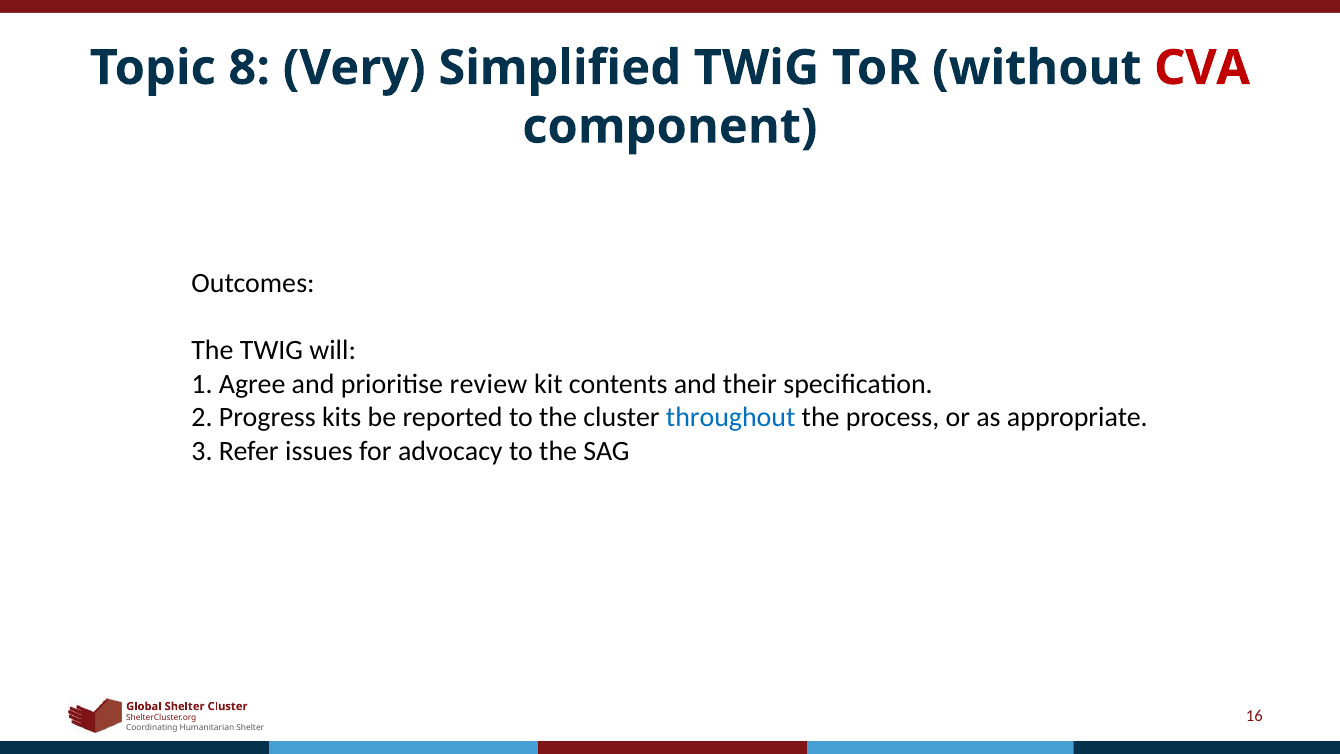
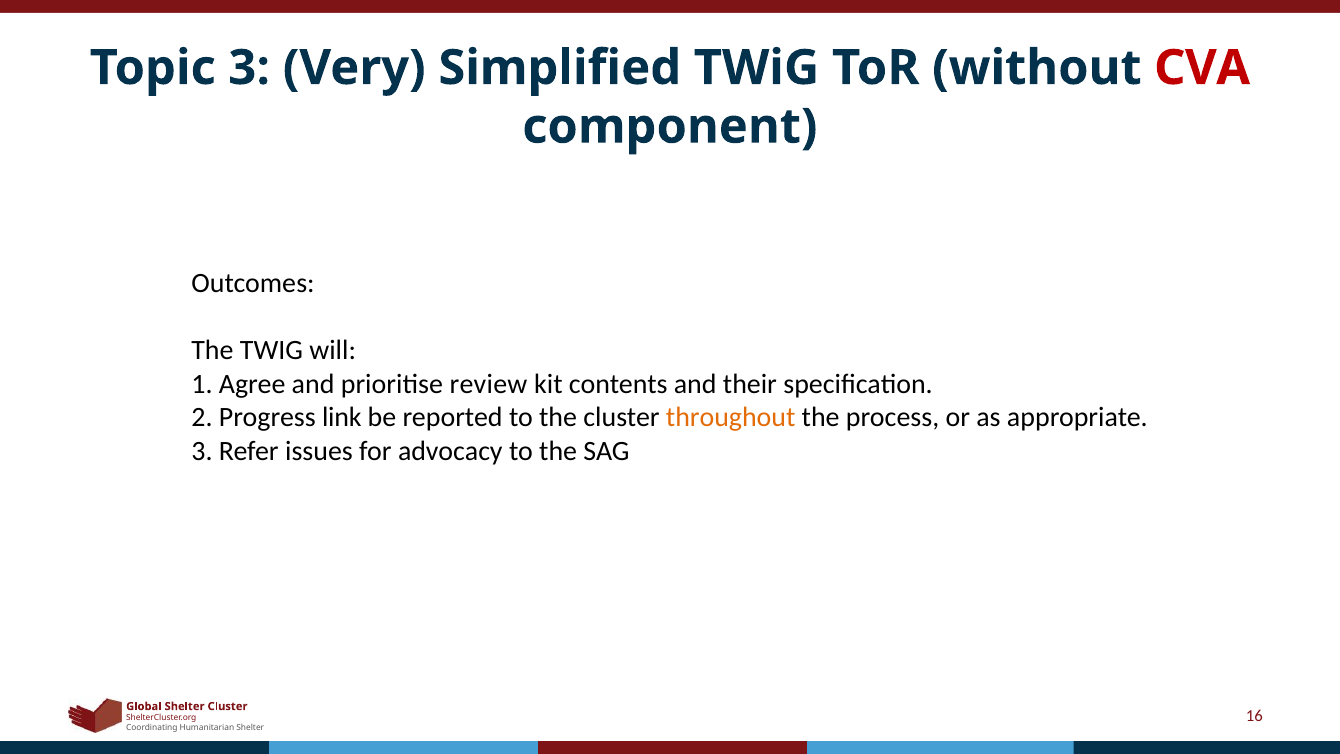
Topic 8: 8 -> 3 (249, 68)
kits: kits -> link (342, 417)
throughout colour: blue -> orange (731, 417)
